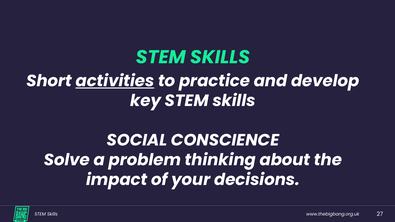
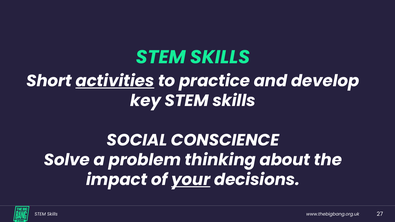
your underline: none -> present (191, 180)
